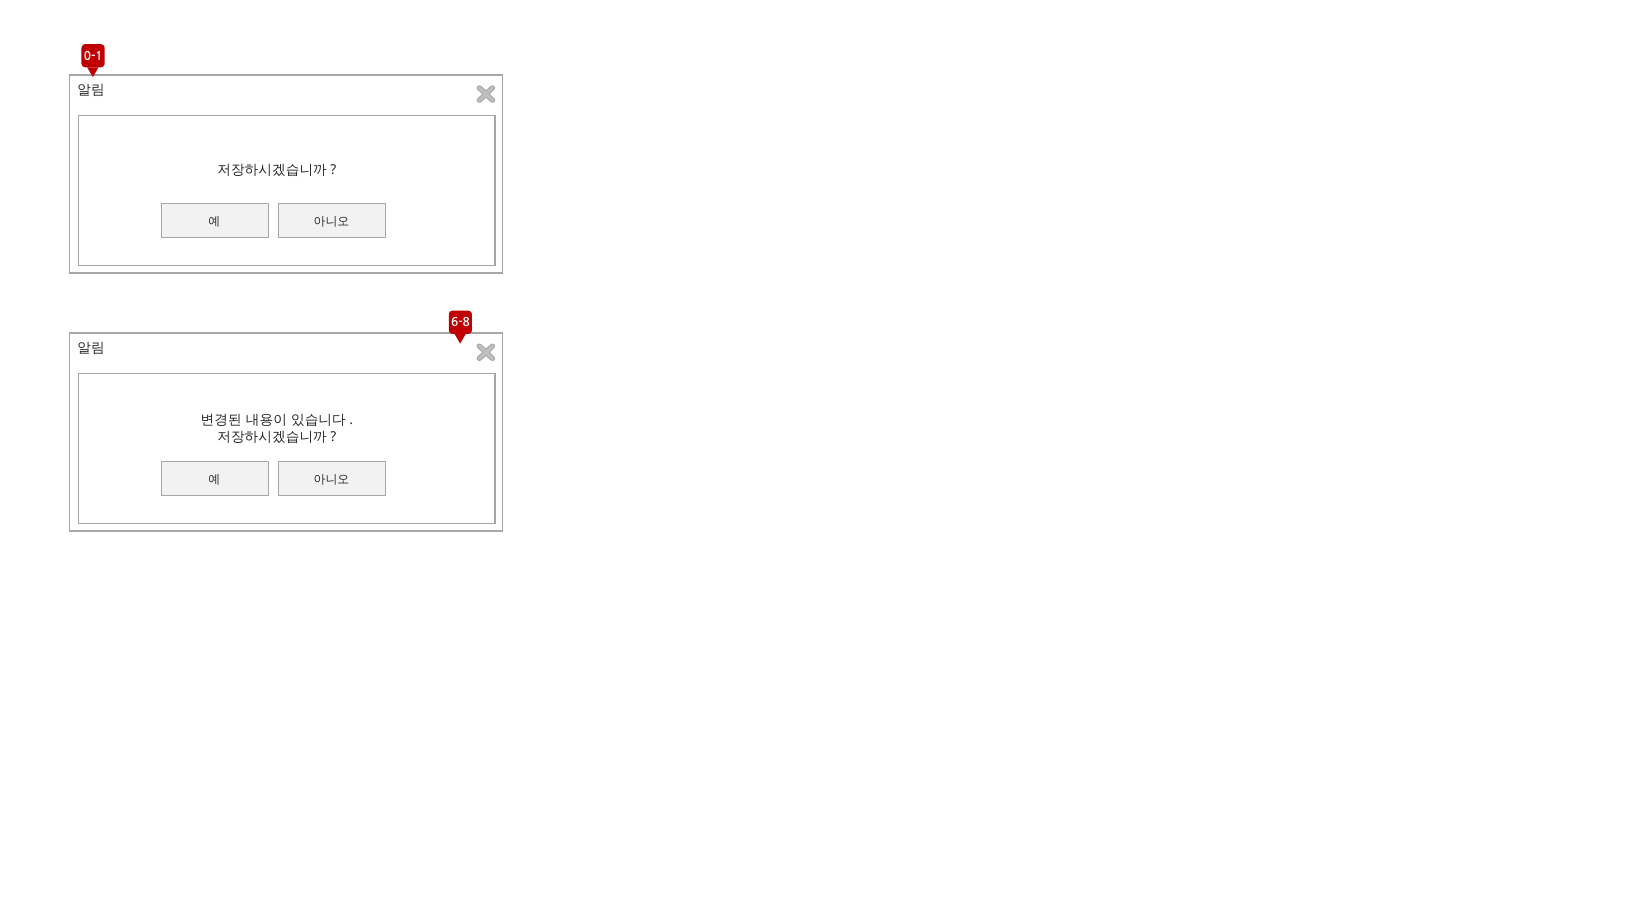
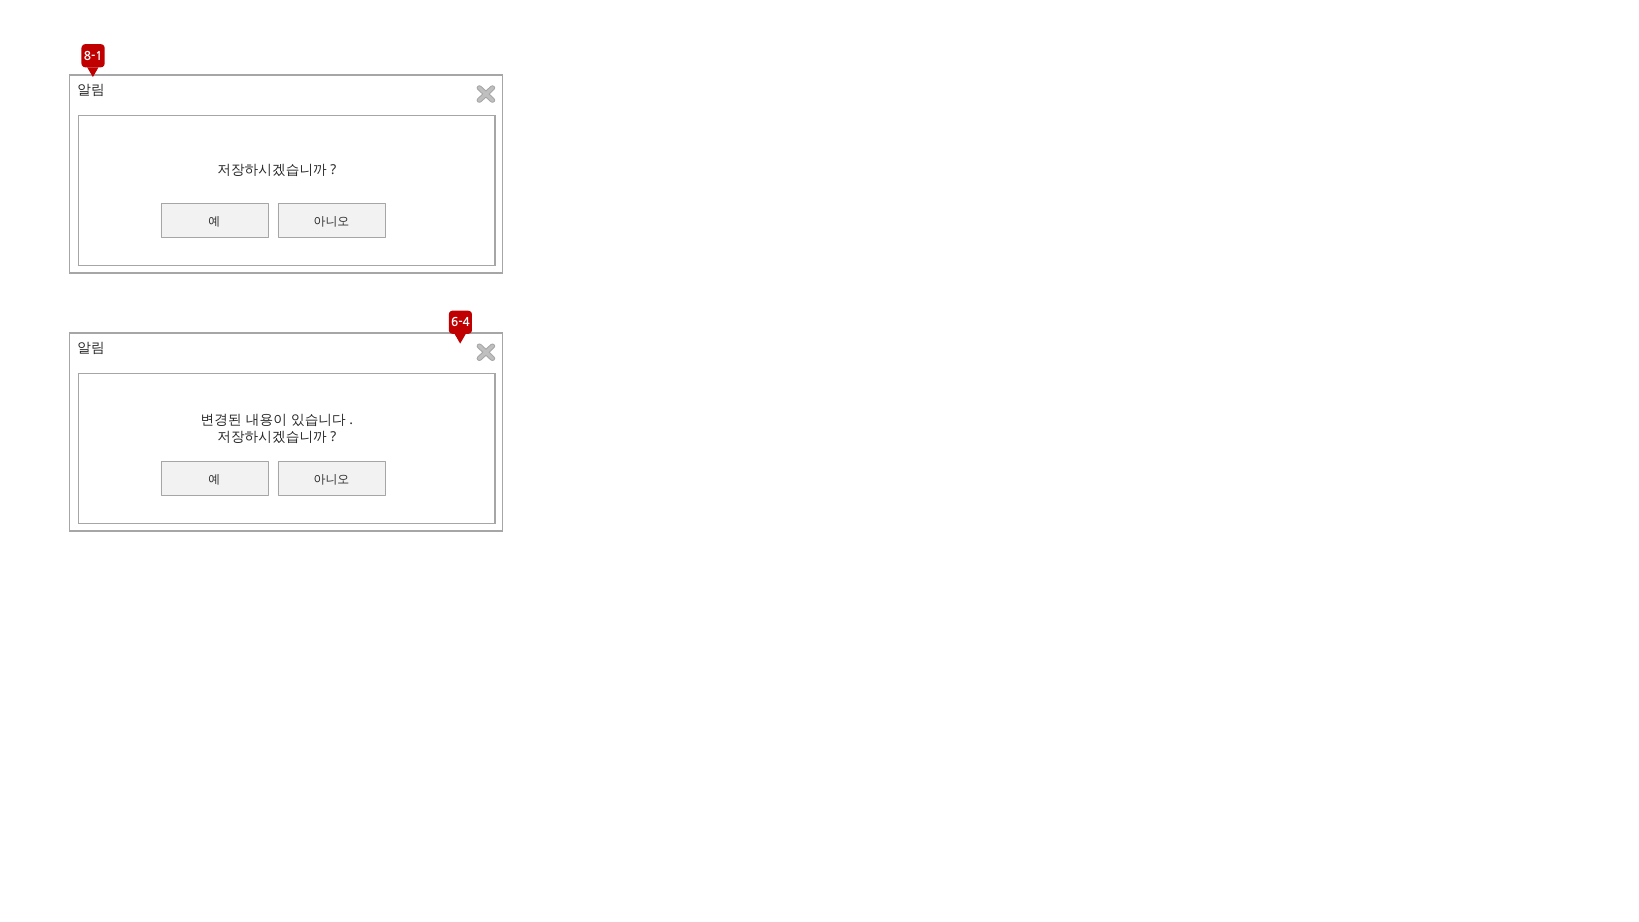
0-1: 0-1 -> 8-1 (93, 56)
6-8: 6-8 -> 6-4 (461, 323)
